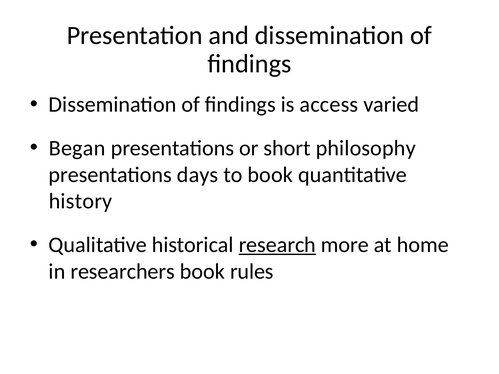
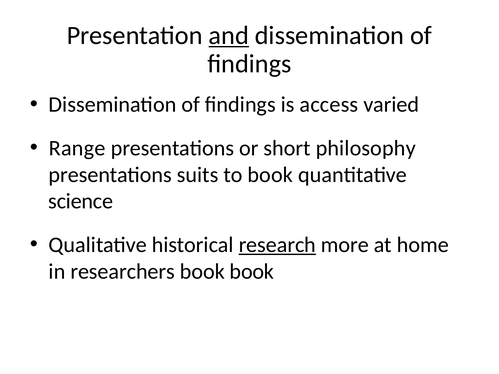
and underline: none -> present (229, 35)
Began: Began -> Range (77, 148)
days: days -> suits (198, 175)
history: history -> science (81, 201)
book rules: rules -> book (252, 272)
